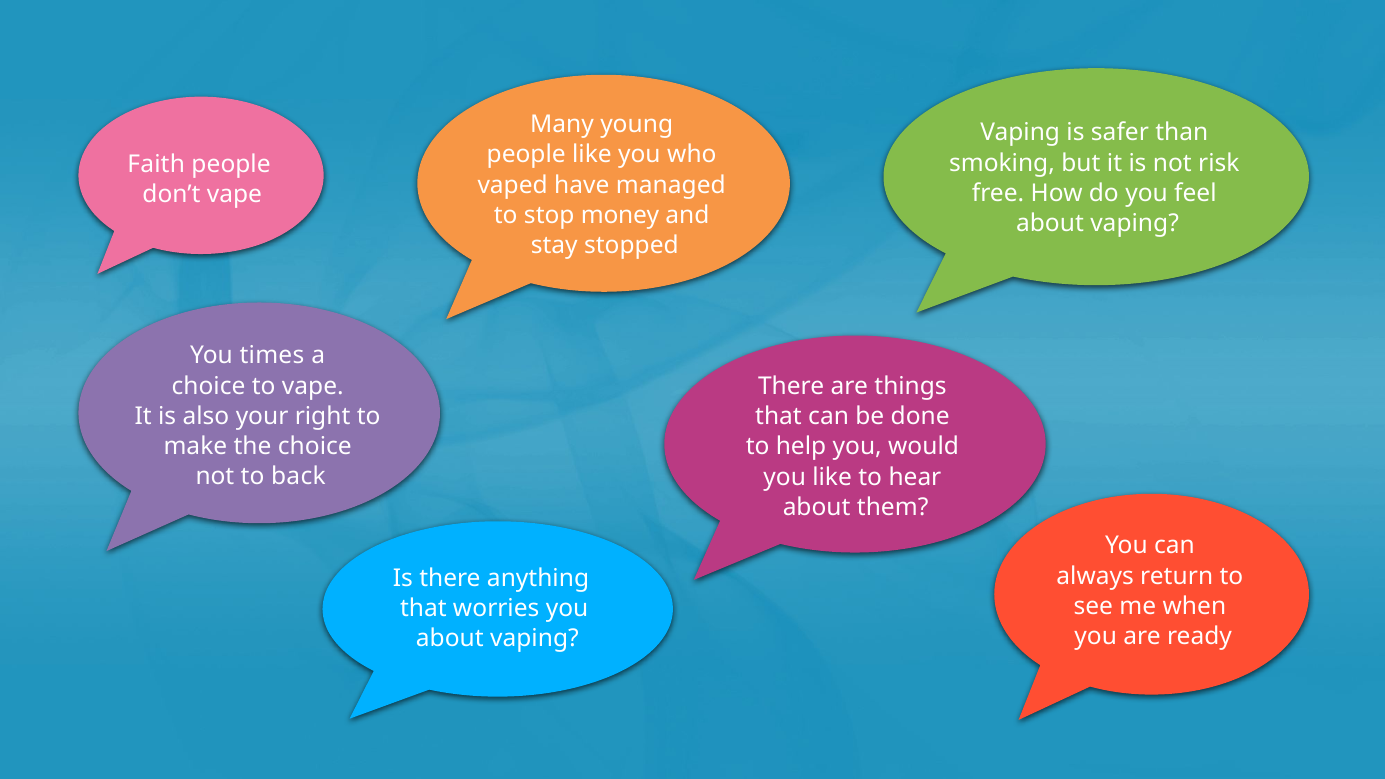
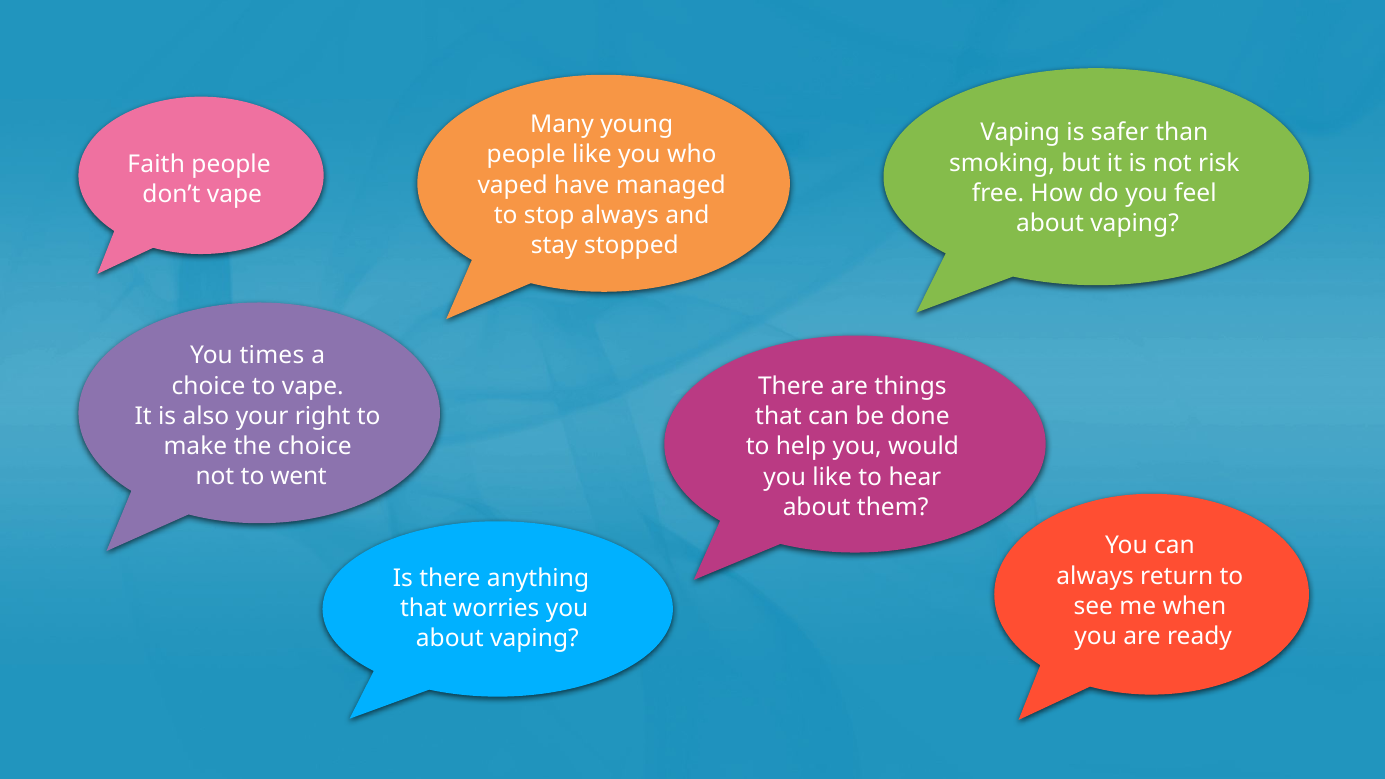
stop money: money -> always (620, 215)
back: back -> went (299, 477)
